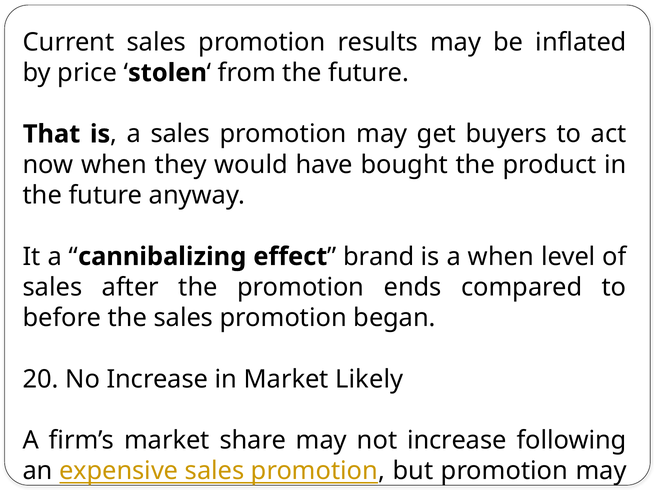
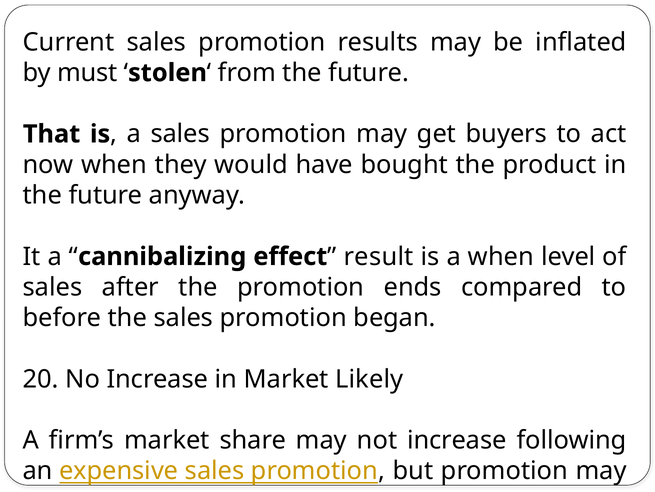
price: price -> must (87, 73)
brand: brand -> result (379, 256)
